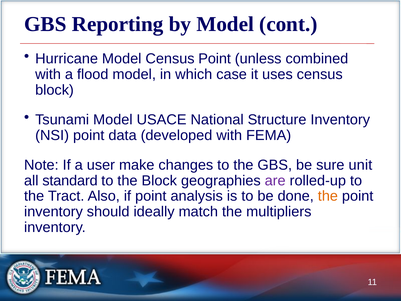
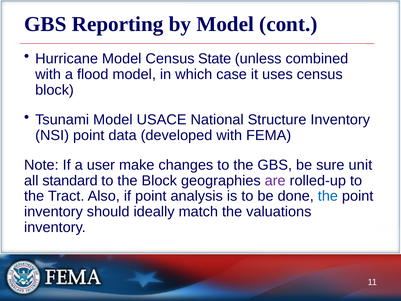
Census Point: Point -> State (215, 59)
the colour: orange -> blue (328, 196)
multipliers: multipliers -> valuations (279, 212)
